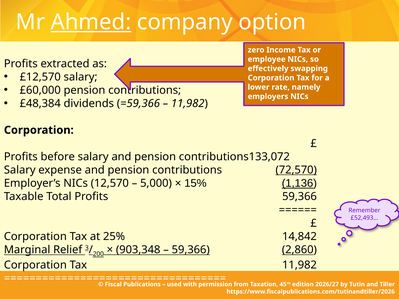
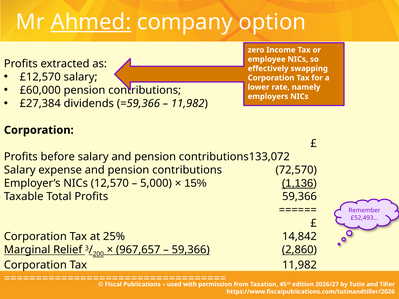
£48,384: £48,384 -> £27,384 (40, 104)
72,570 underline: present -> none (296, 170)
903,348: 903,348 -> 967,657 (138, 250)
